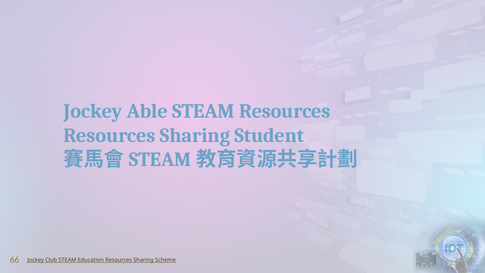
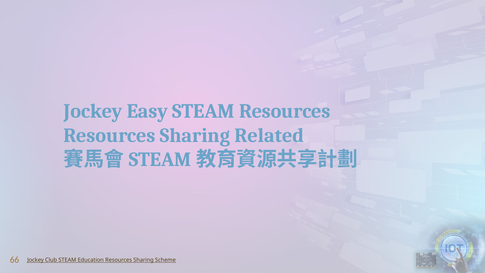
Able: Able -> Easy (147, 111)
Student: Student -> Related (269, 135)
